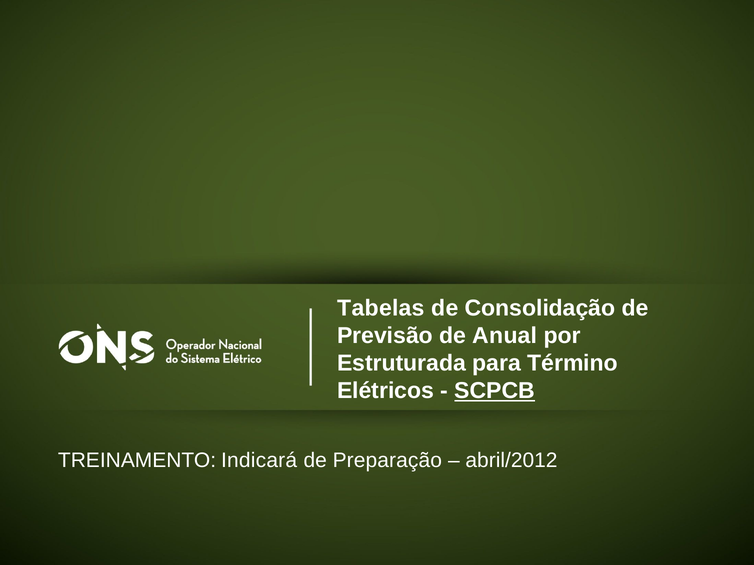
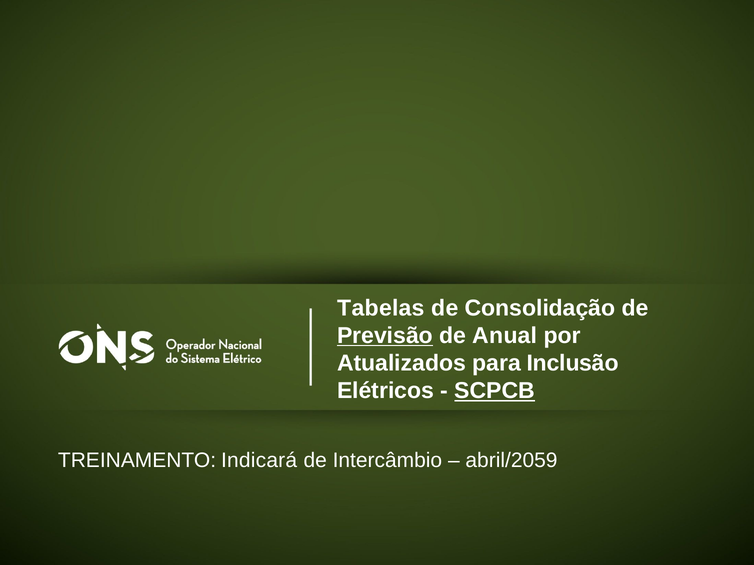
Previsão underline: none -> present (385, 336)
Estruturada: Estruturada -> Atualizados (402, 364)
Término: Término -> Inclusão (573, 364)
Preparação: Preparação -> Intercâmbio (387, 461)
abril/2012: abril/2012 -> abril/2059 (511, 461)
